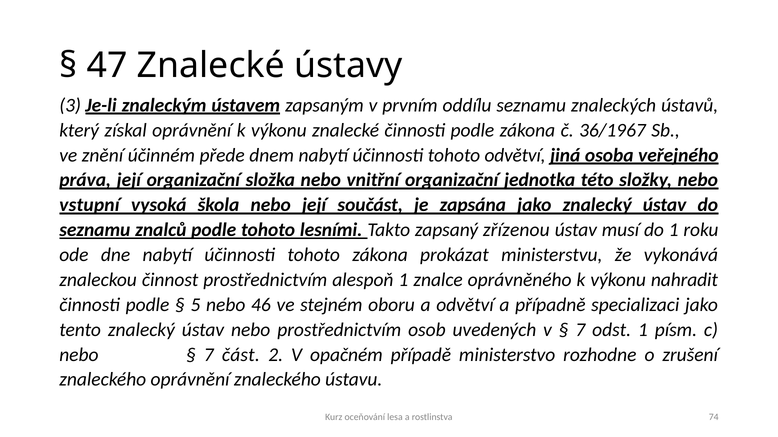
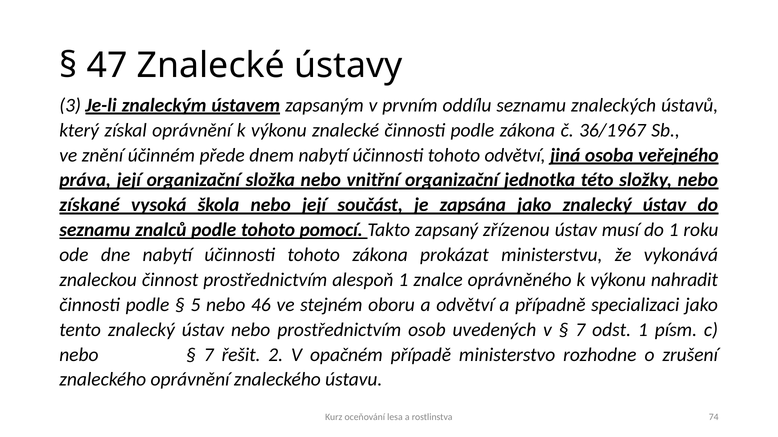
vstupní: vstupní -> získané (90, 205)
lesními: lesními -> pomocí (331, 230)
část: část -> řešit (241, 355)
